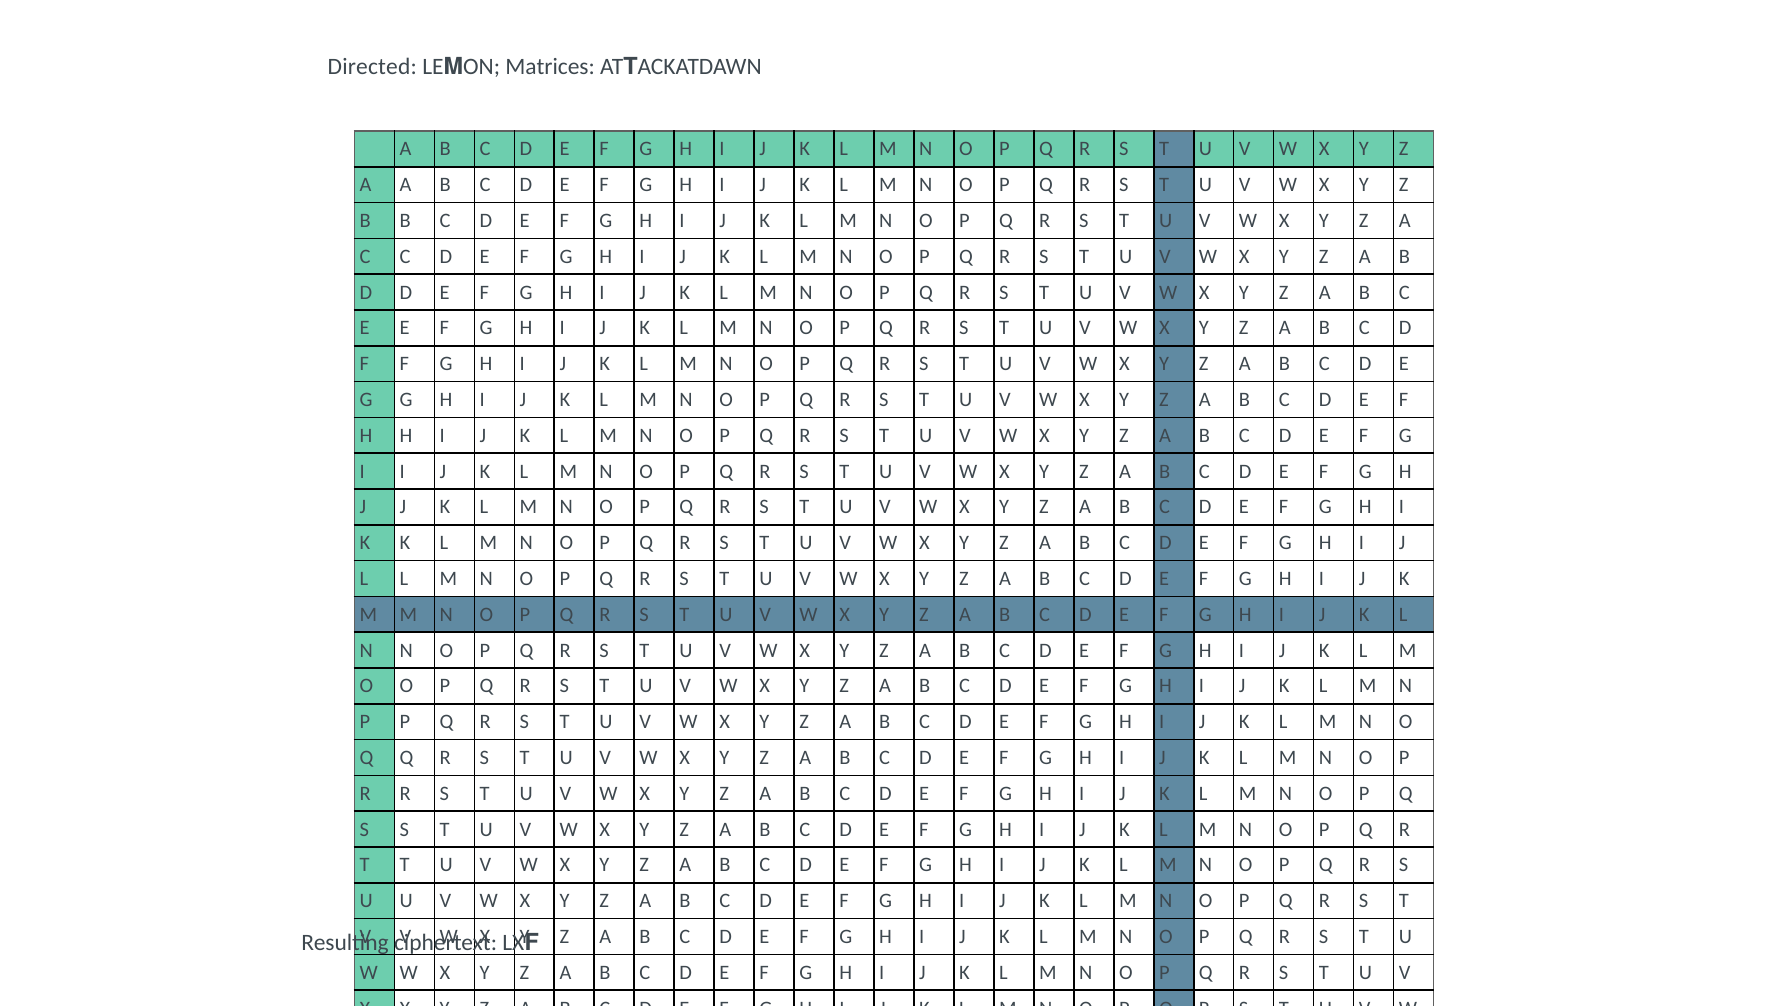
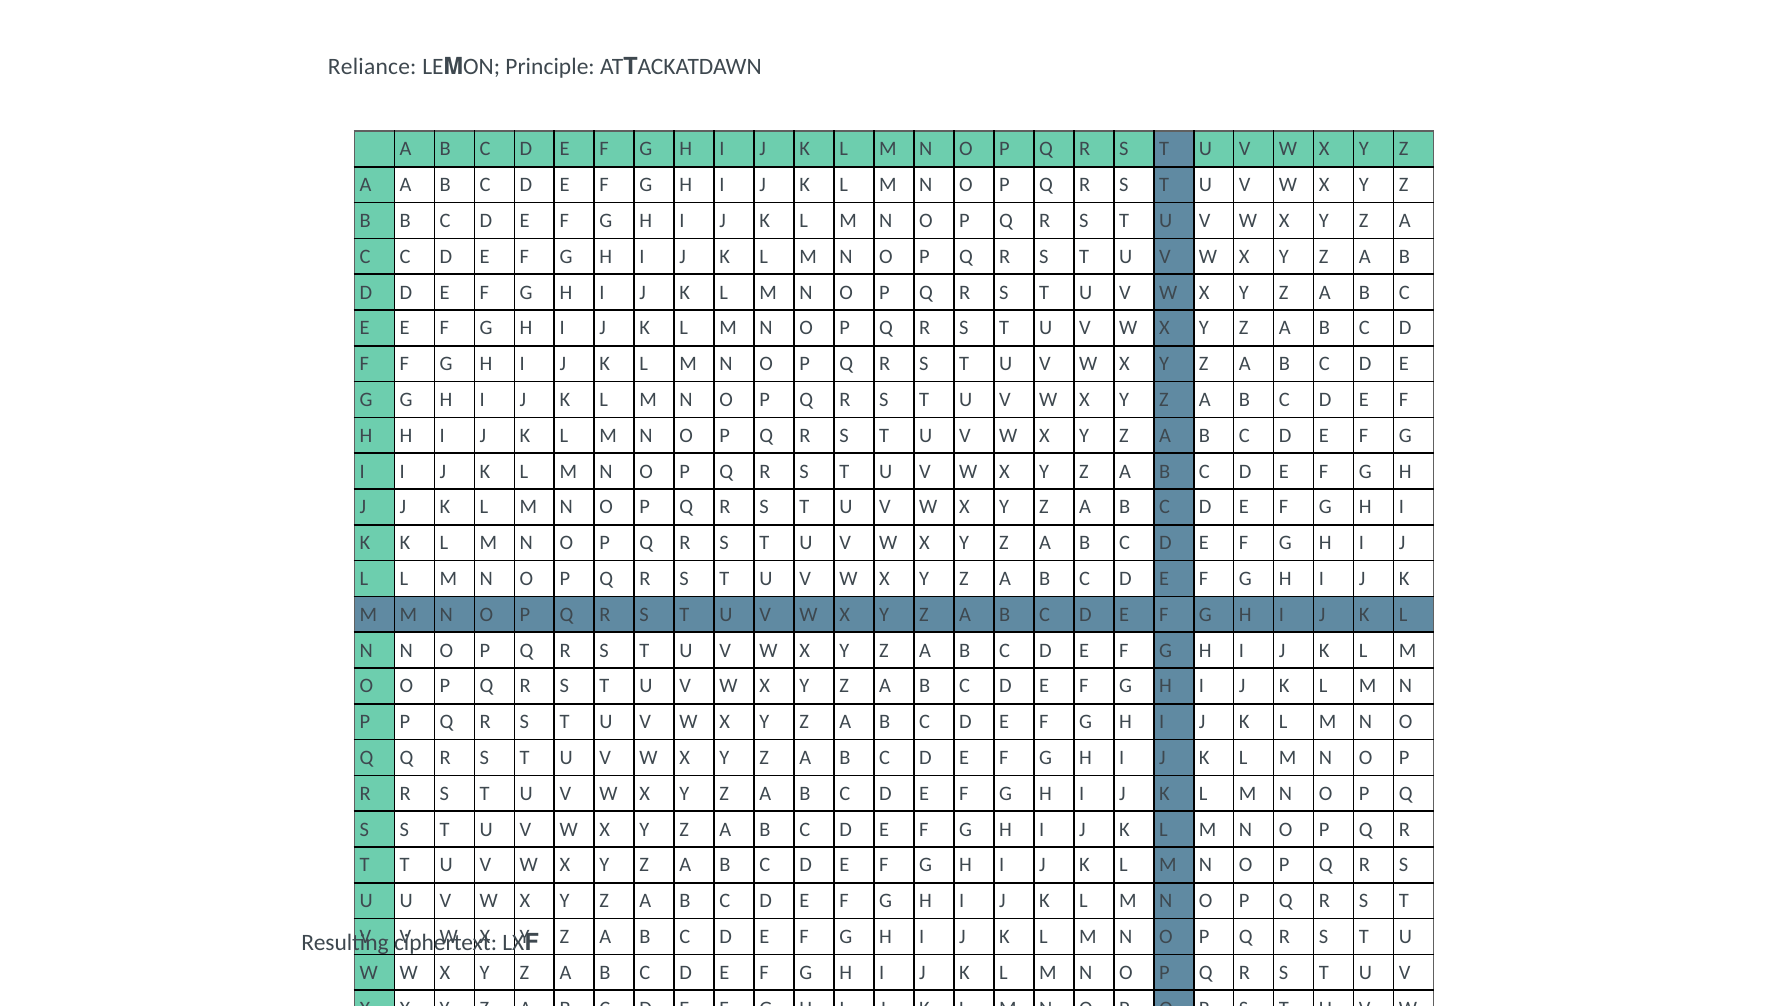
Directed: Directed -> Reliance (372, 67)
Matrices: Matrices -> Principle (550, 67)
